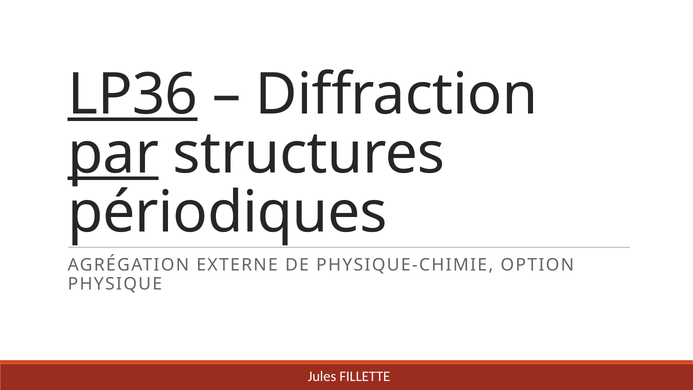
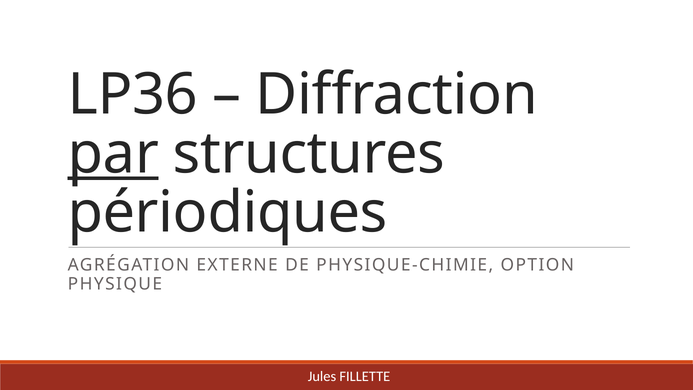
LP36 underline: present -> none (133, 95)
